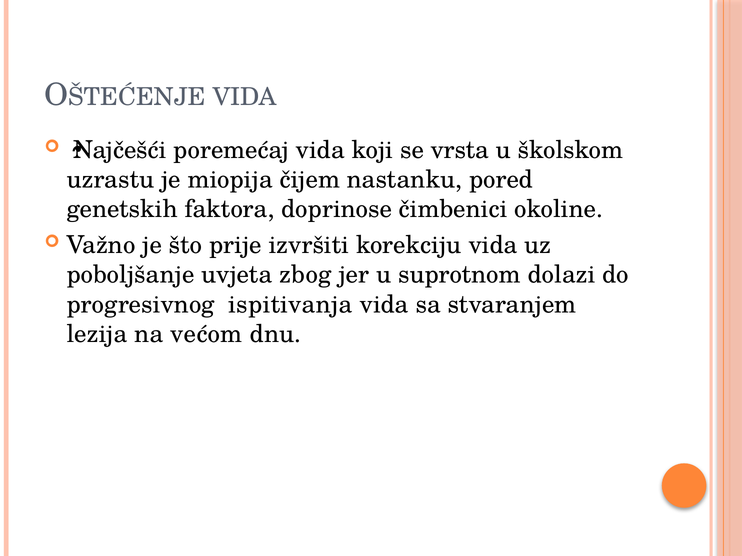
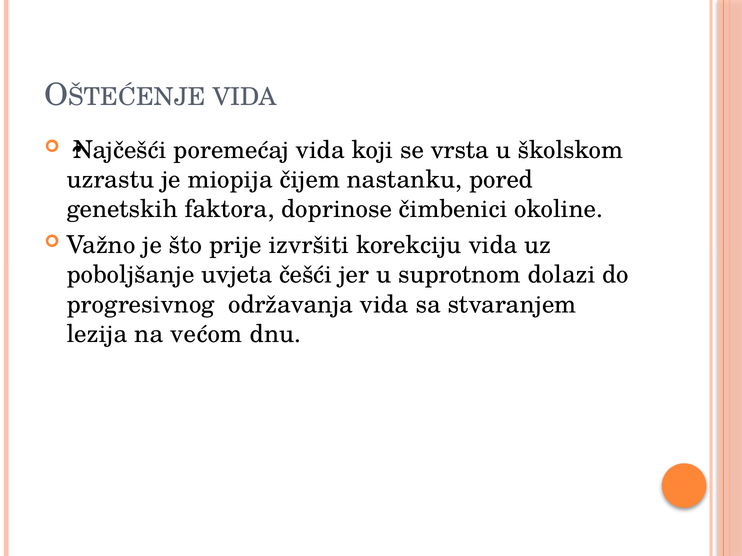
zbog: zbog -> češći (306, 275)
ispitivanja: ispitivanja -> održavanja (291, 305)
